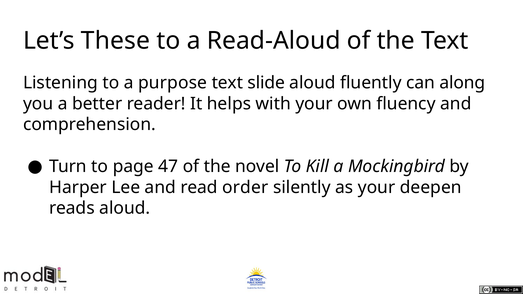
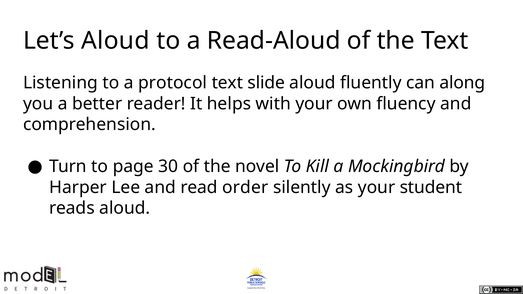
Let’s These: These -> Aloud (115, 41)
purpose: purpose -> protocol (173, 83)
47: 47 -> 30 (168, 167)
deepen: deepen -> student (431, 187)
